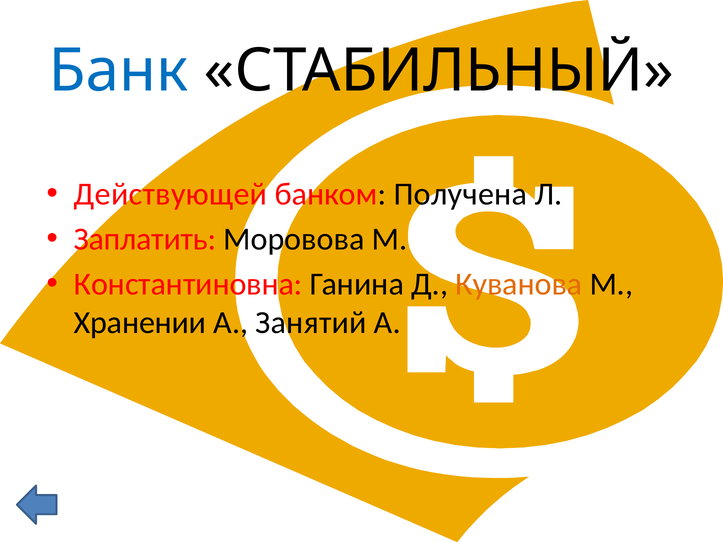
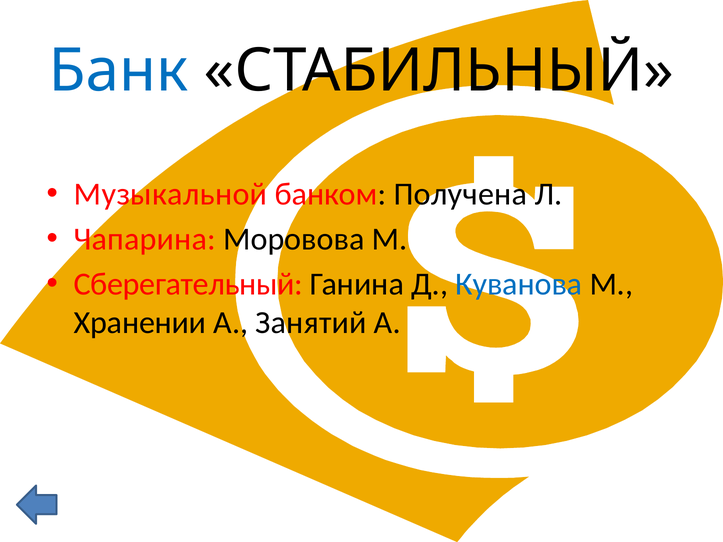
Действующей: Действующей -> Музыкальной (171, 194)
Заплатить: Заплатить -> Чапарина (145, 239)
Константиновна: Константиновна -> Сберегательный (188, 284)
Куванова colour: orange -> blue (519, 284)
